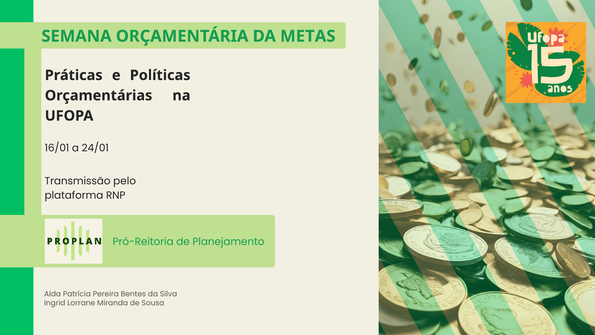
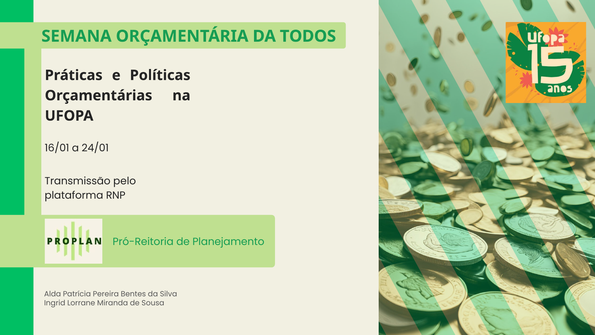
METAS: METAS -> TODOS (308, 36)
